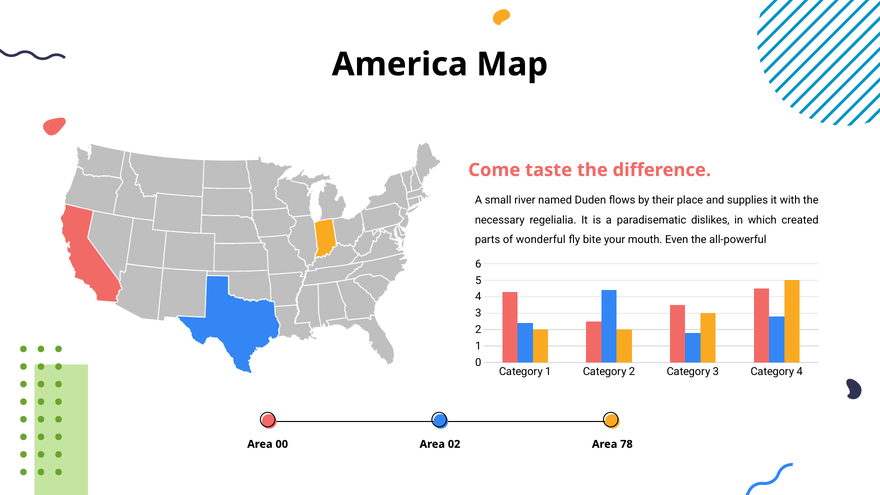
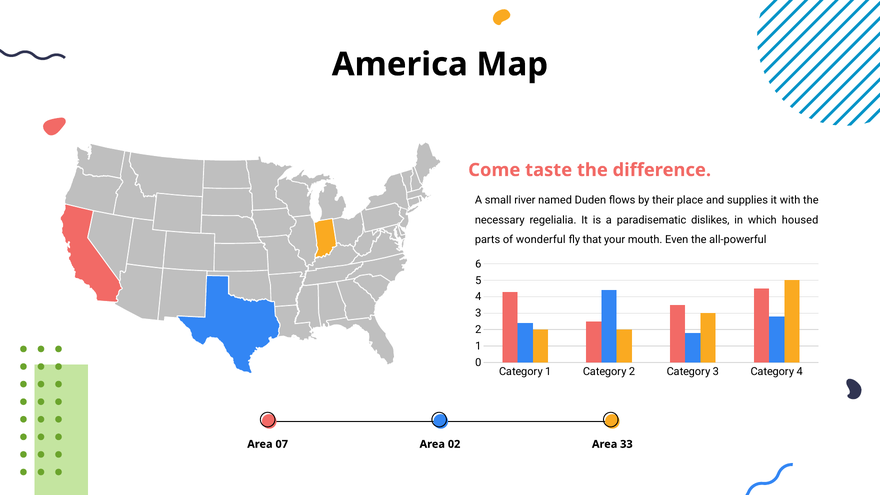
created: created -> housed (800, 220)
bite: bite -> that (592, 240)
00: 00 -> 07 (282, 444)
78: 78 -> 33 (626, 444)
